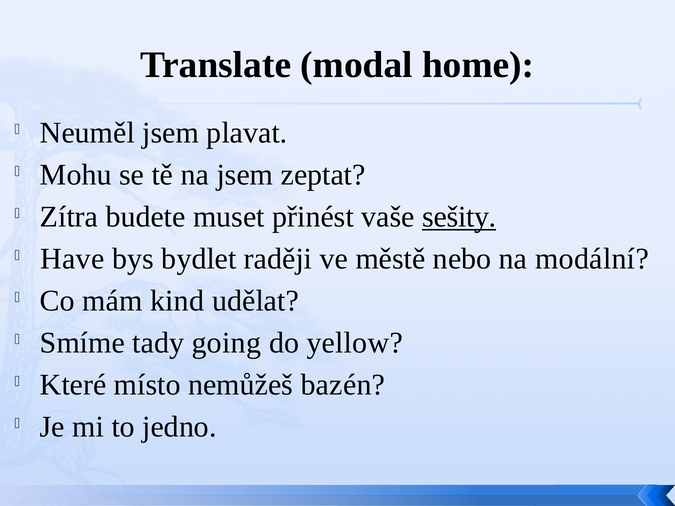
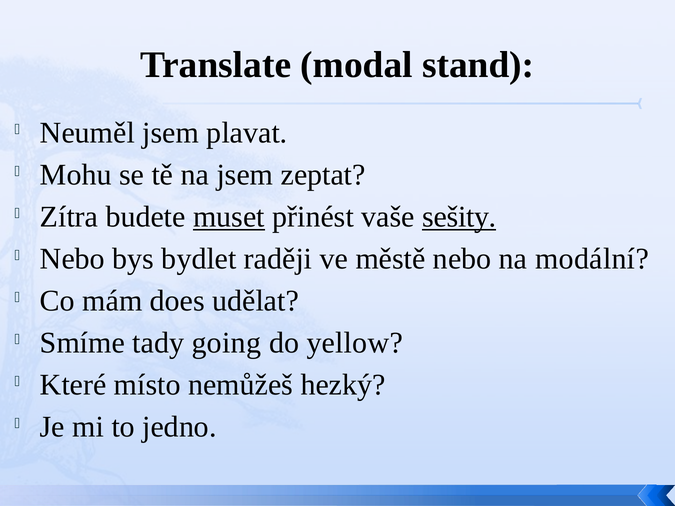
home: home -> stand (478, 65)
muset underline: none -> present (229, 217)
Have: Have -> Nebo (72, 259)
kind: kind -> does (177, 301)
bazén: bazén -> hezký (343, 385)
